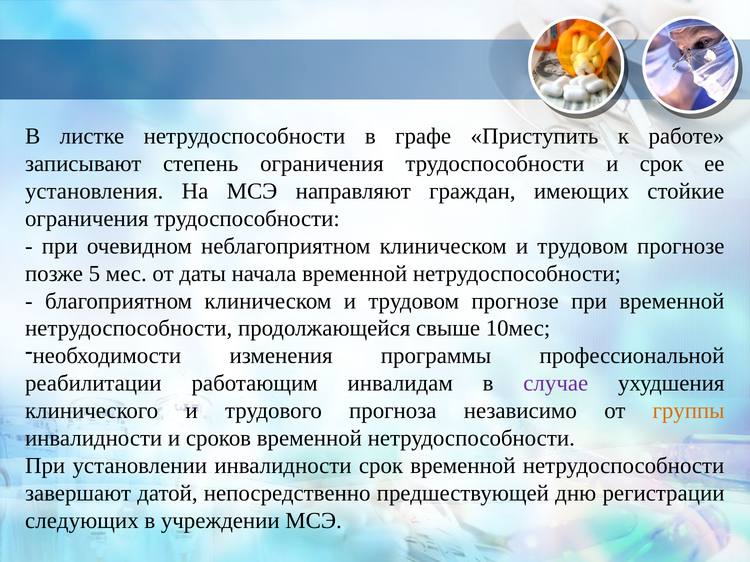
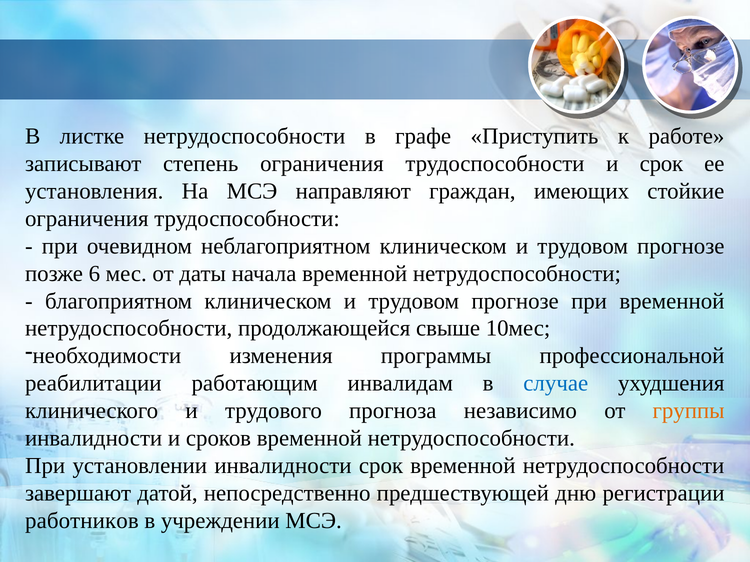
5: 5 -> 6 (94, 274)
случае colour: purple -> blue (556, 384)
следующих: следующих -> работников (82, 521)
